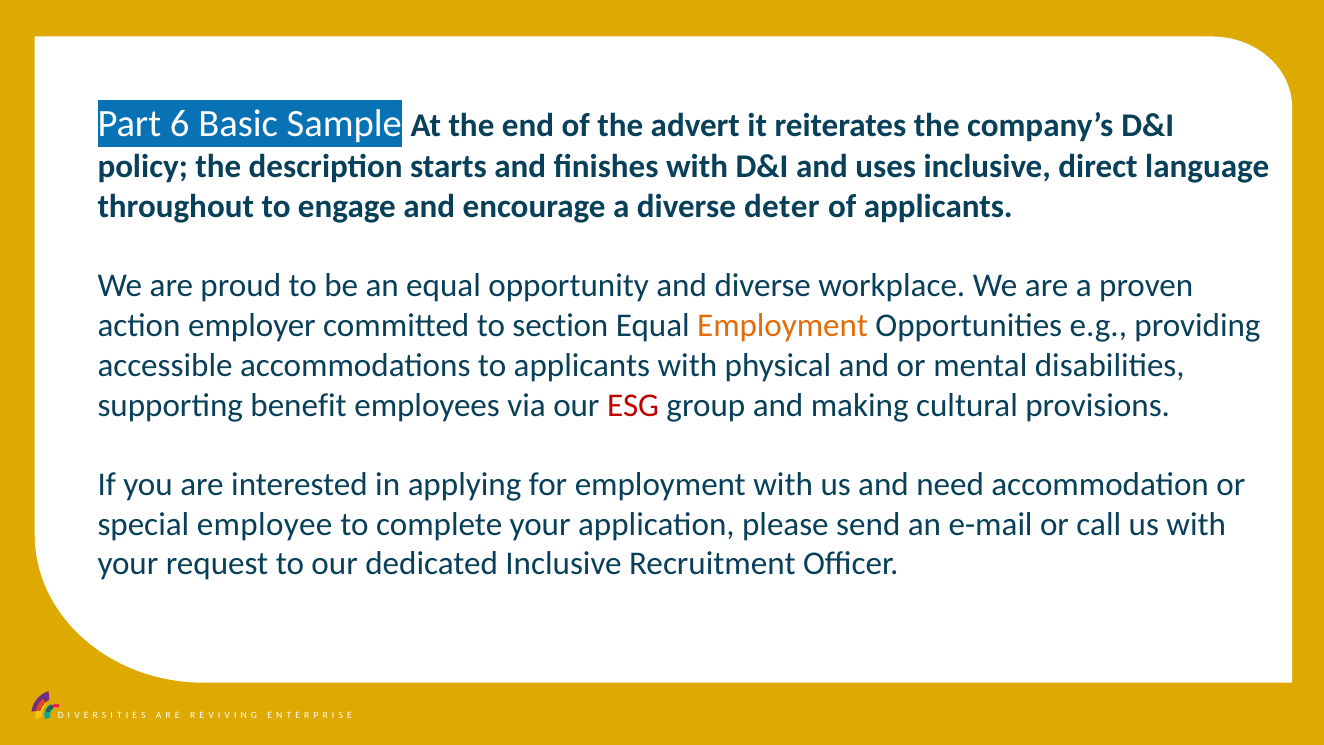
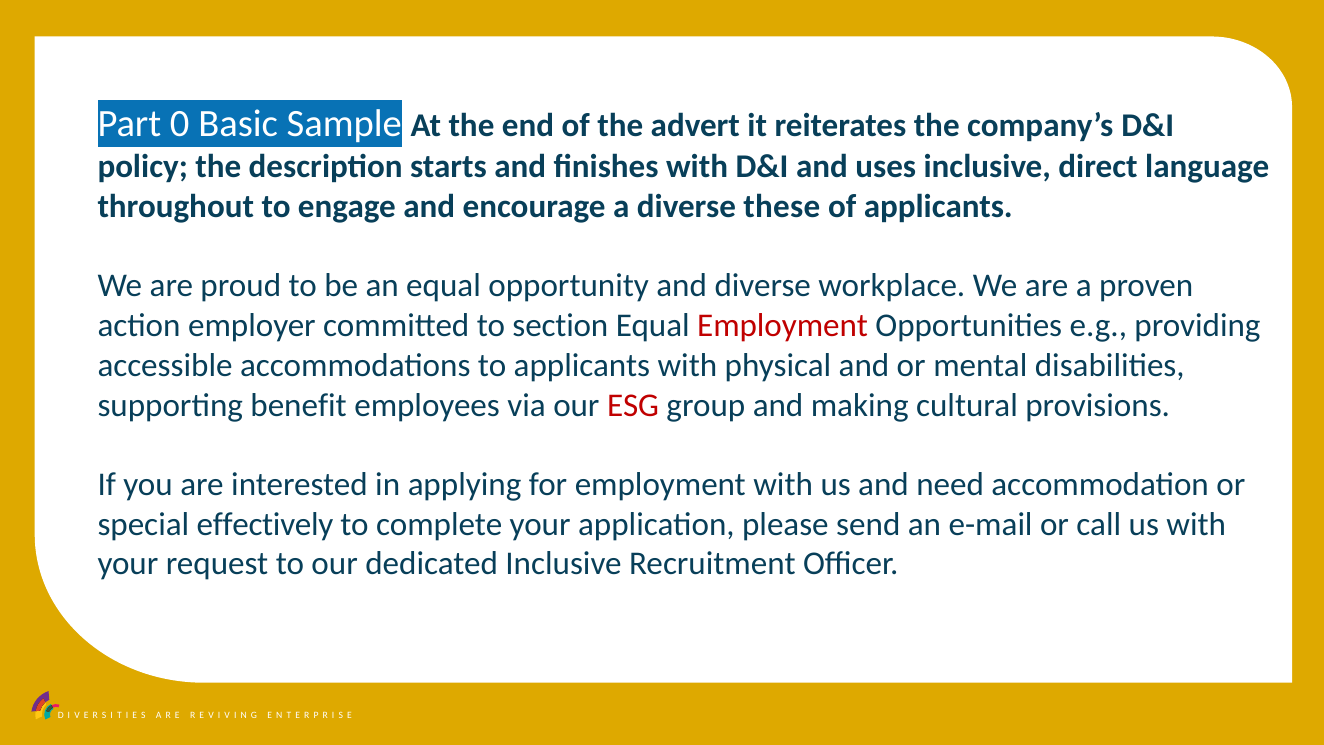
6: 6 -> 0 (180, 124)
deter: deter -> these (782, 206)
Employment colour: orange -> red (783, 326)
employee: employee -> effectively (265, 524)
